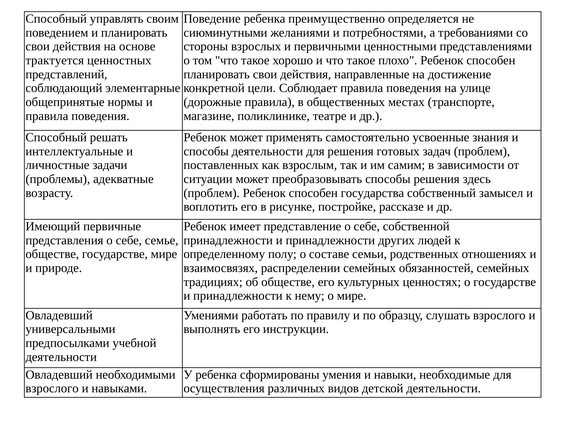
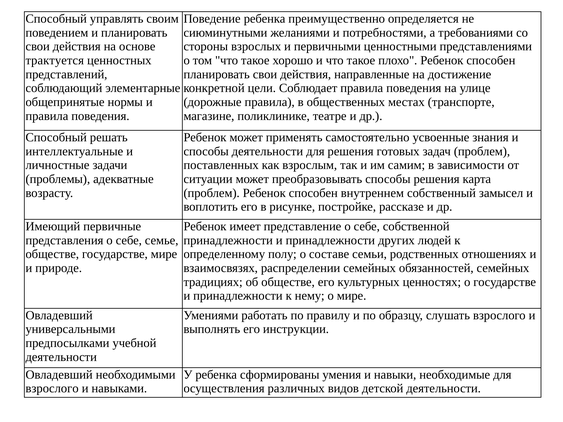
здесь: здесь -> карта (477, 179)
государства: государства -> внутреннем (372, 193)
